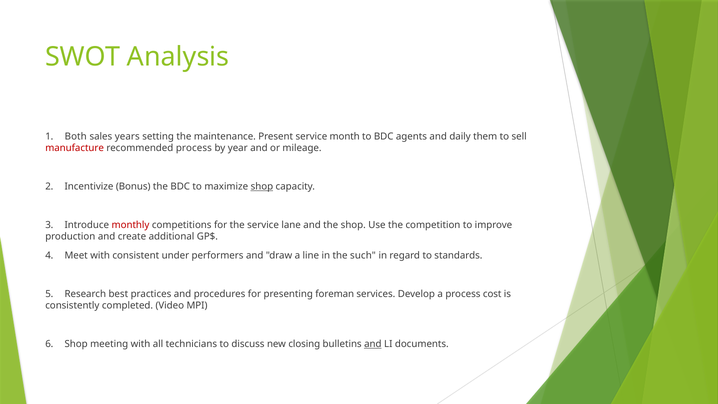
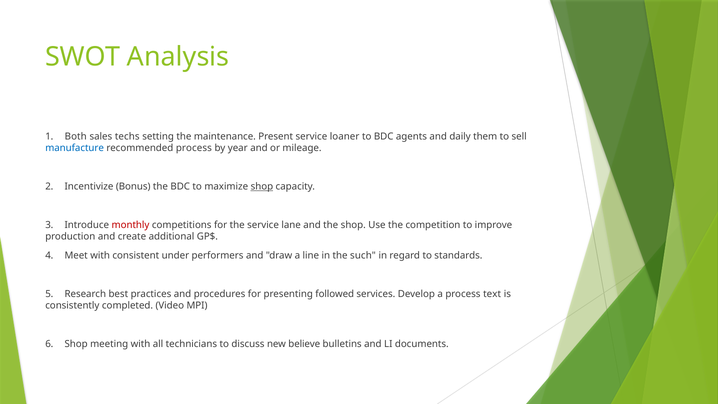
years: years -> techs (127, 136)
month: month -> loaner (345, 136)
manufacture colour: red -> blue (75, 148)
foreman: foreman -> followed (335, 294)
cost: cost -> text (492, 294)
closing: closing -> believe (304, 344)
and underline: present -> none (373, 344)
